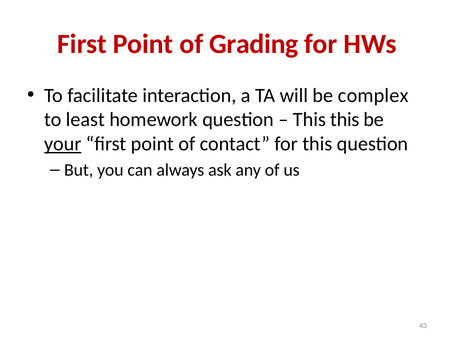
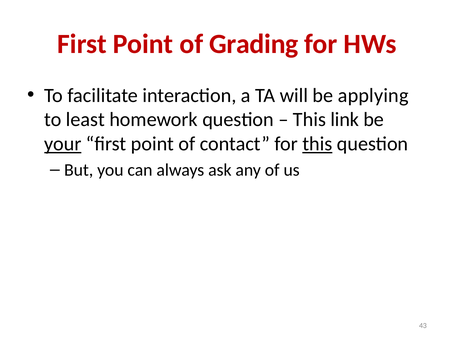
complex: complex -> applying (373, 95)
This this: this -> link (345, 119)
this underline: none -> present (317, 144)
